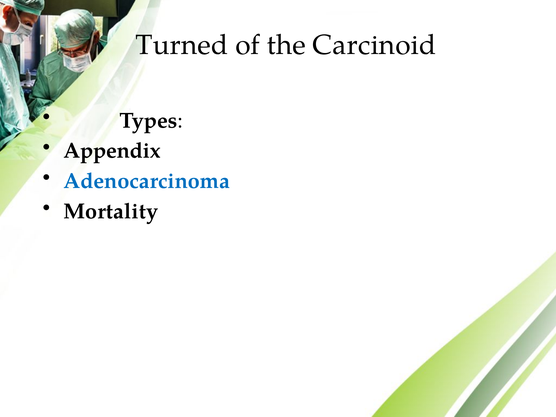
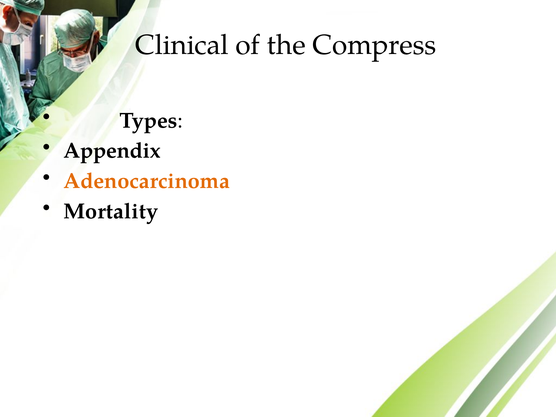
Turned: Turned -> Clinical (182, 45)
Carcinoid: Carcinoid -> Compress (375, 45)
Adenocarcinoma colour: blue -> orange (147, 181)
